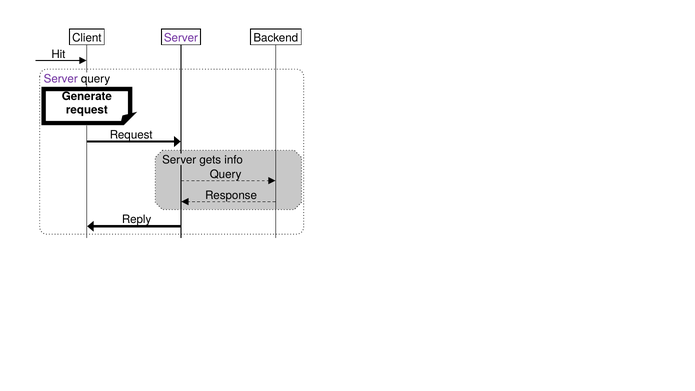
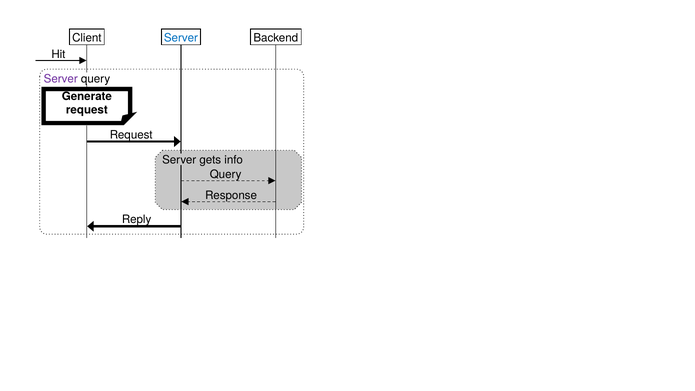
Server colour: purple -> blue (181, 38)
